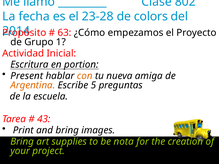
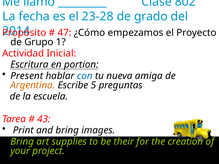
colors: colors -> grado (151, 16)
63: 63 -> 47 (64, 33)
con colour: orange -> blue (85, 76)
nota: nota -> their (124, 142)
